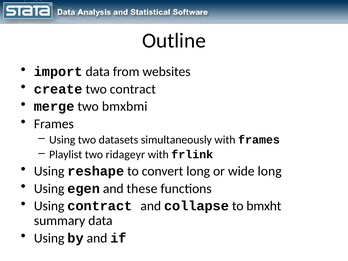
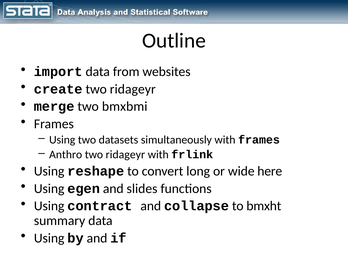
contract: contract -> ridageyr (133, 89)
Playlist: Playlist -> Anthro (66, 155)
wide long: long -> here (270, 171)
these: these -> slides (142, 189)
